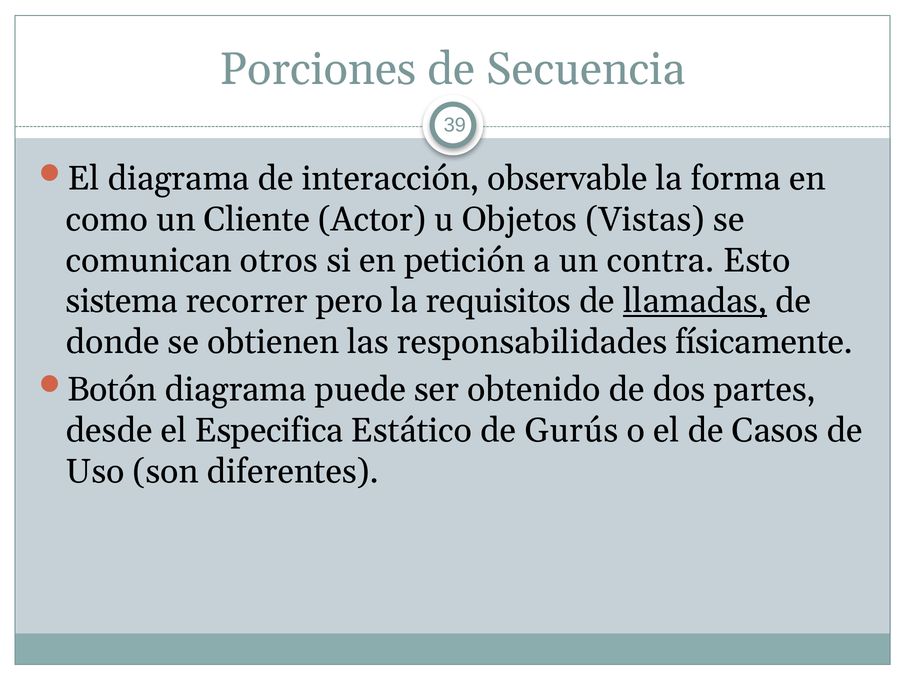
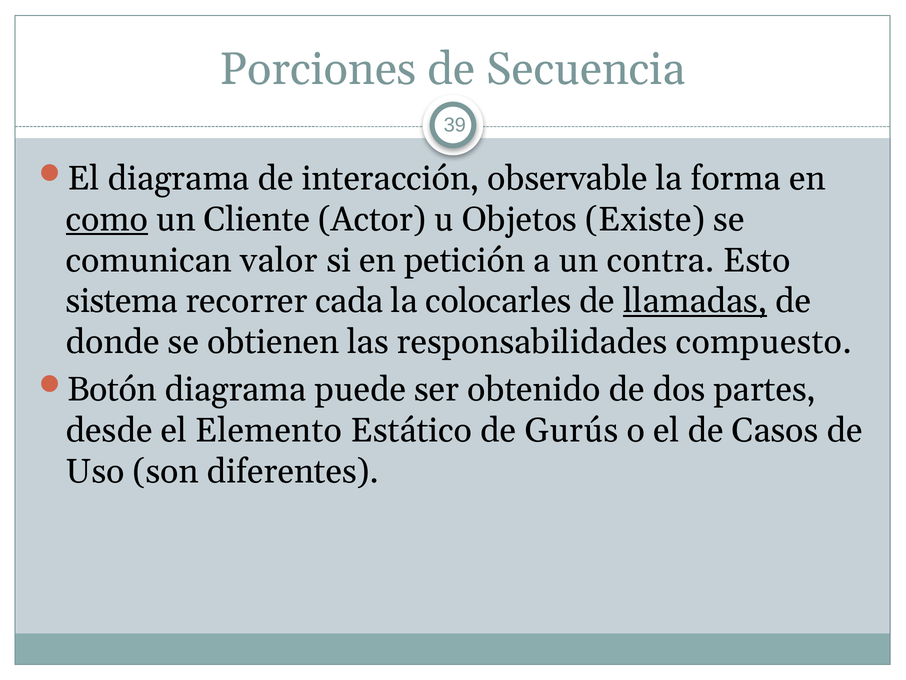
como underline: none -> present (107, 219)
Vistas: Vistas -> Existe (645, 219)
otros: otros -> valor (279, 260)
pero: pero -> cada (349, 301)
requisitos: requisitos -> colocarles (498, 301)
físicamente: físicamente -> compuesto (764, 342)
Especifica: Especifica -> Elemento (269, 430)
